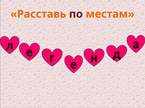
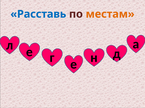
Расставь colour: orange -> blue (38, 14)
